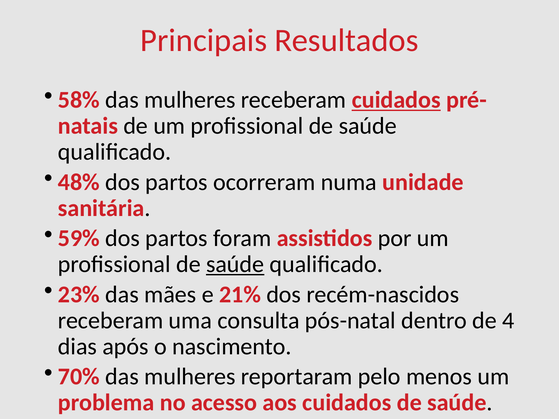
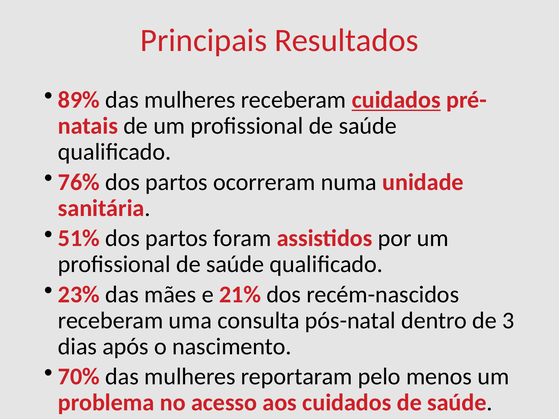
58%: 58% -> 89% (79, 100)
48%: 48% -> 76% (79, 182)
59%: 59% -> 51% (79, 238)
saúde underline: present -> none (235, 264)
4: 4 -> 3 (508, 321)
